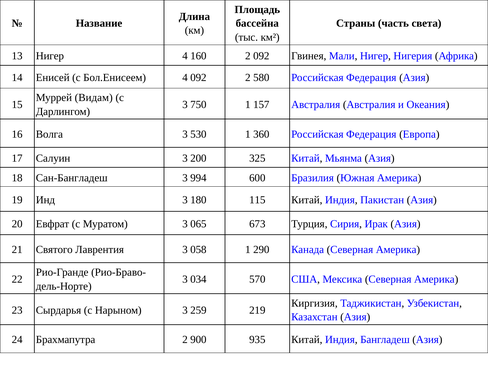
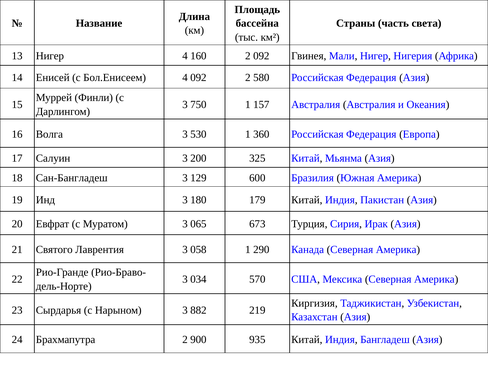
Видам: Видам -> Финли (94, 98)
994: 994 -> 129 (198, 178)
115: 115 -> 179 (257, 200)
259: 259 -> 882 (198, 310)
